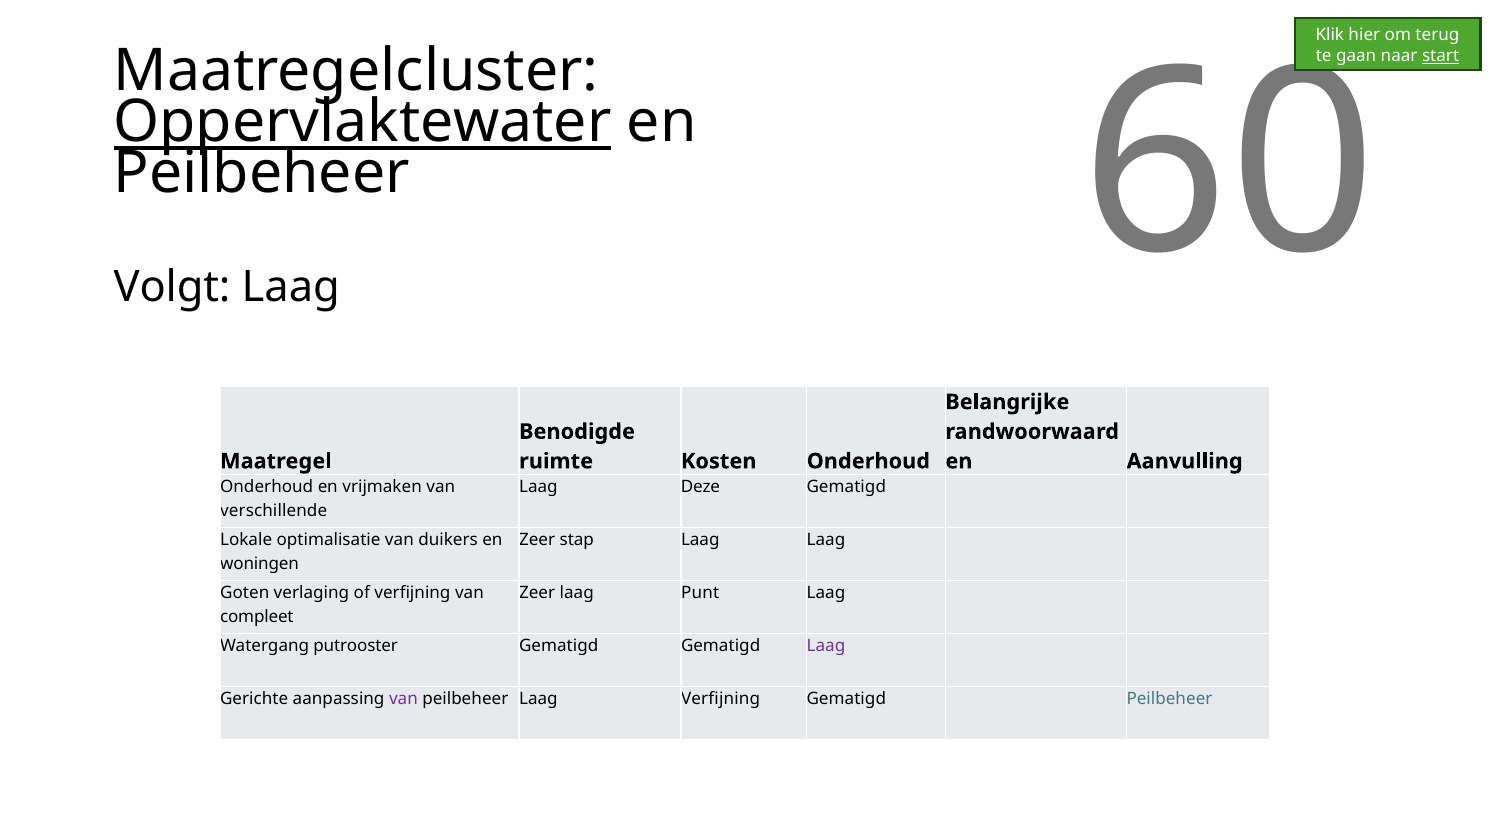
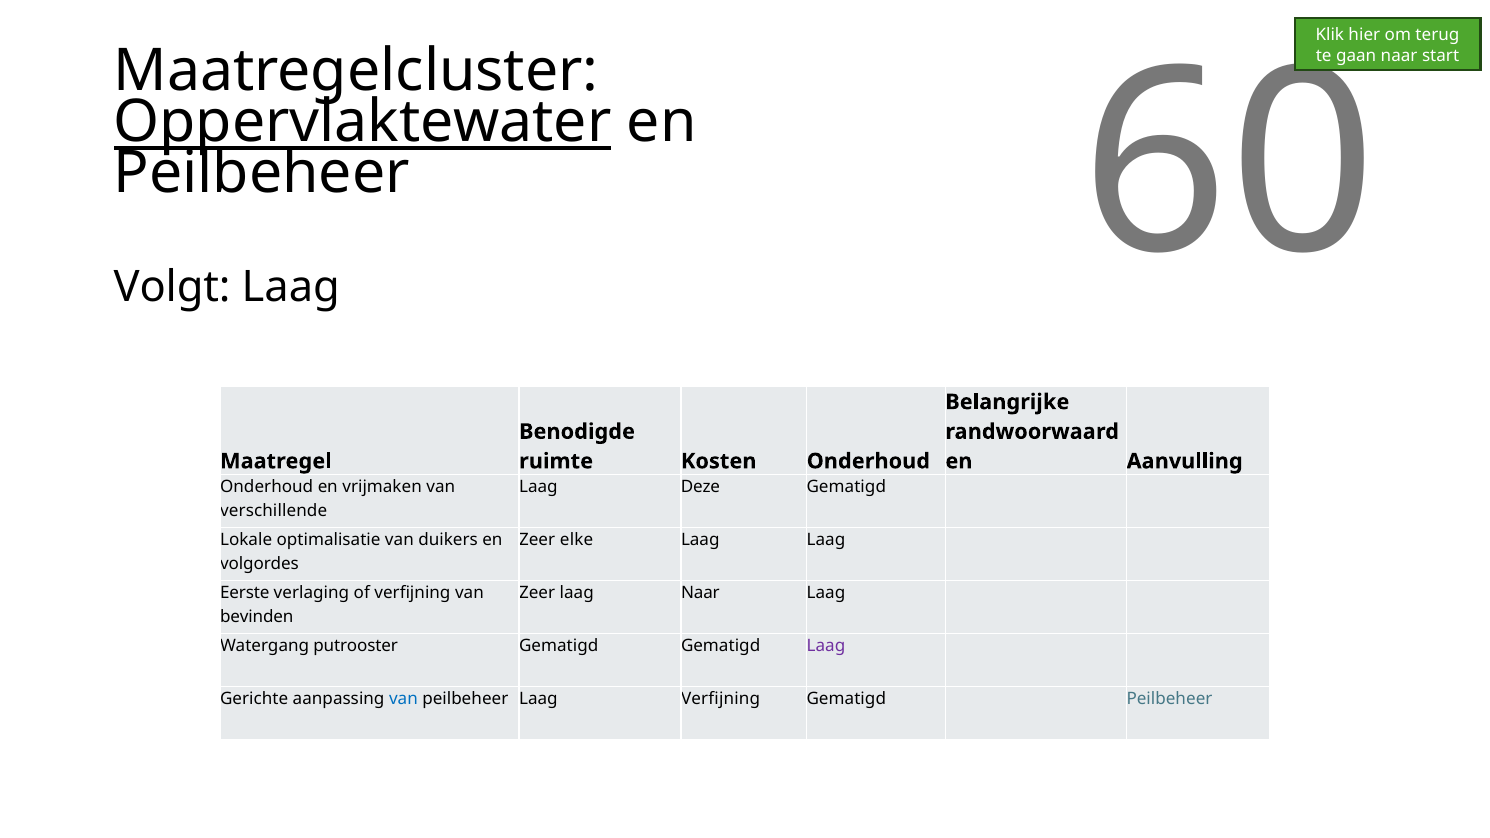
start underline: present -> none (1441, 56)
stap: stap -> elke (577, 540)
woningen: woningen -> volgordes (259, 564)
Goten: Goten -> Eerste (245, 593)
laag Punt: Punt -> Naar (700, 593)
compleet: compleet -> bevinden (257, 617)
van colour: purple -> blue (403, 699)
